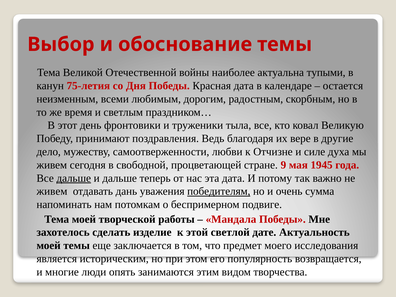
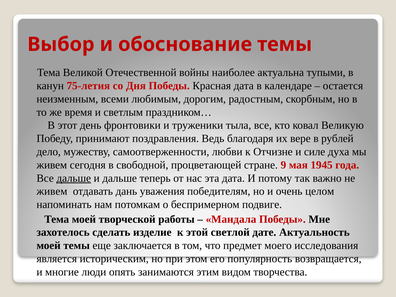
другие: другие -> рублей (337, 139)
победителям underline: present -> none (219, 191)
сумма: сумма -> целом (320, 191)
